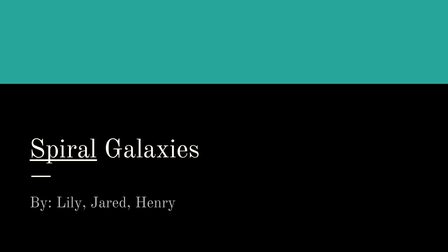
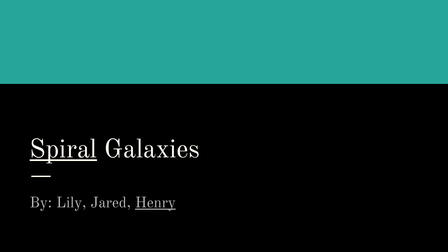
Henry underline: none -> present (155, 203)
